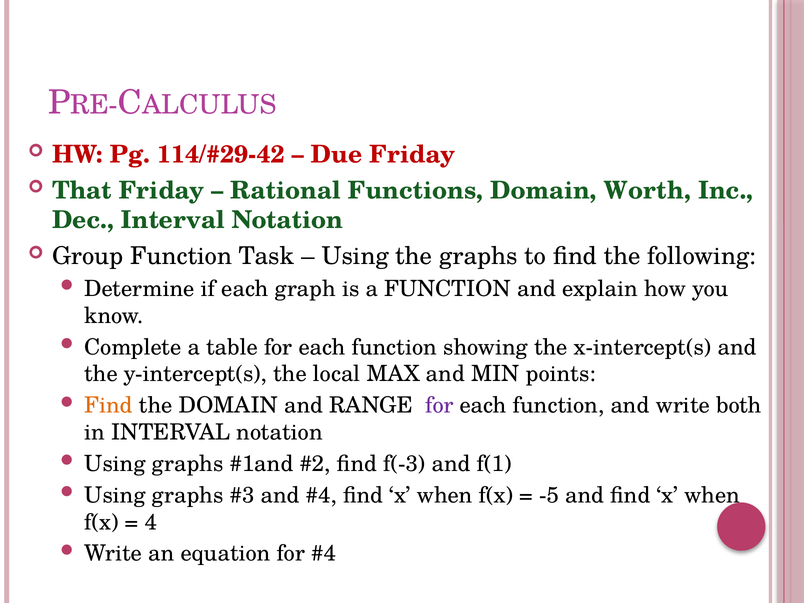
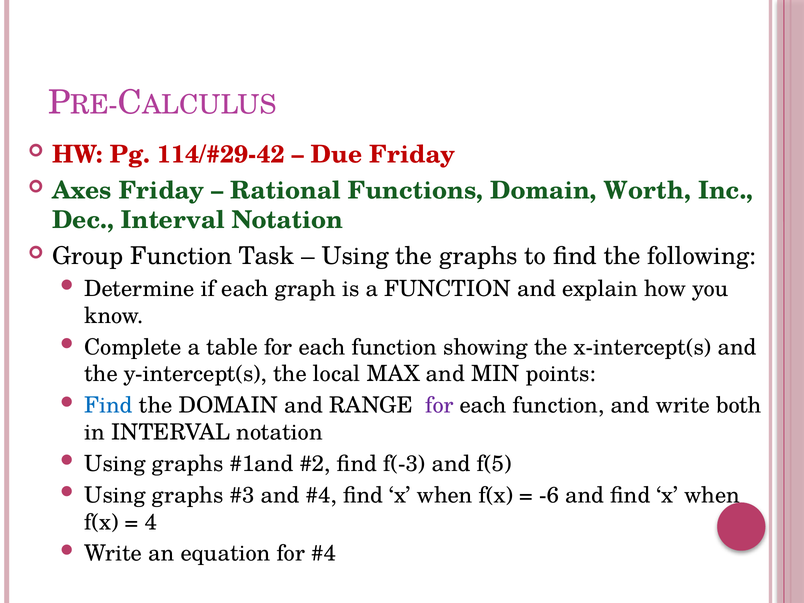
That: That -> Axes (82, 191)
Find colour: orange -> blue (109, 406)
f(1: f(1 -> f(5 (494, 464)
-5: -5 -> -6 (549, 495)
